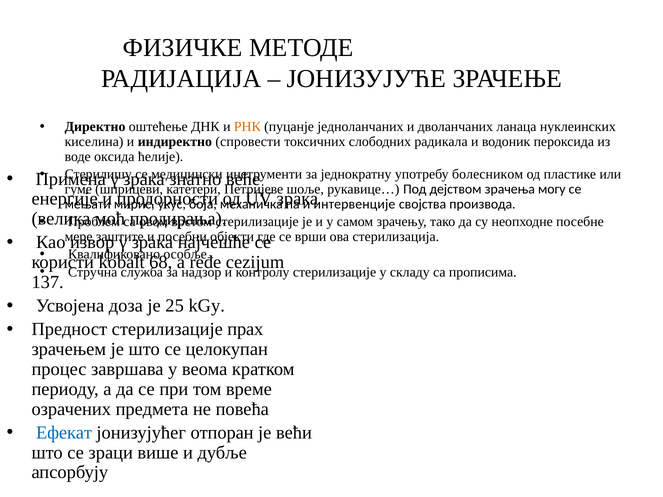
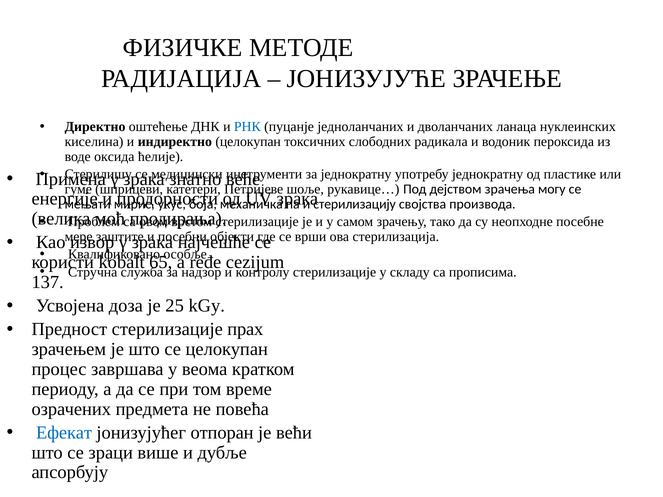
РНК colour: orange -> blue (247, 127)
индиректно спровести: спровести -> целокупан (248, 142)
употребу болесником: болесником -> једнократну (488, 174)
интервенције: интервенције -> стерилизацију (355, 204)
68: 68 -> 65 (161, 262)
